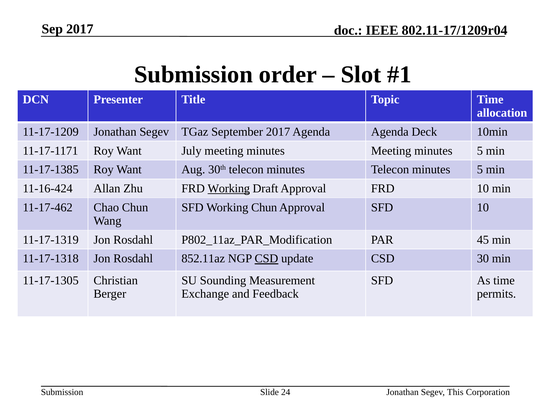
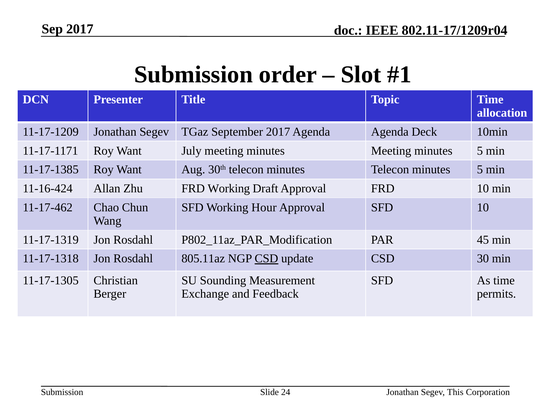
Working underline: present -> none (229, 189)
Working Chun: Chun -> Hour (264, 208)
852.11az: 852.11az -> 805.11az (203, 259)
